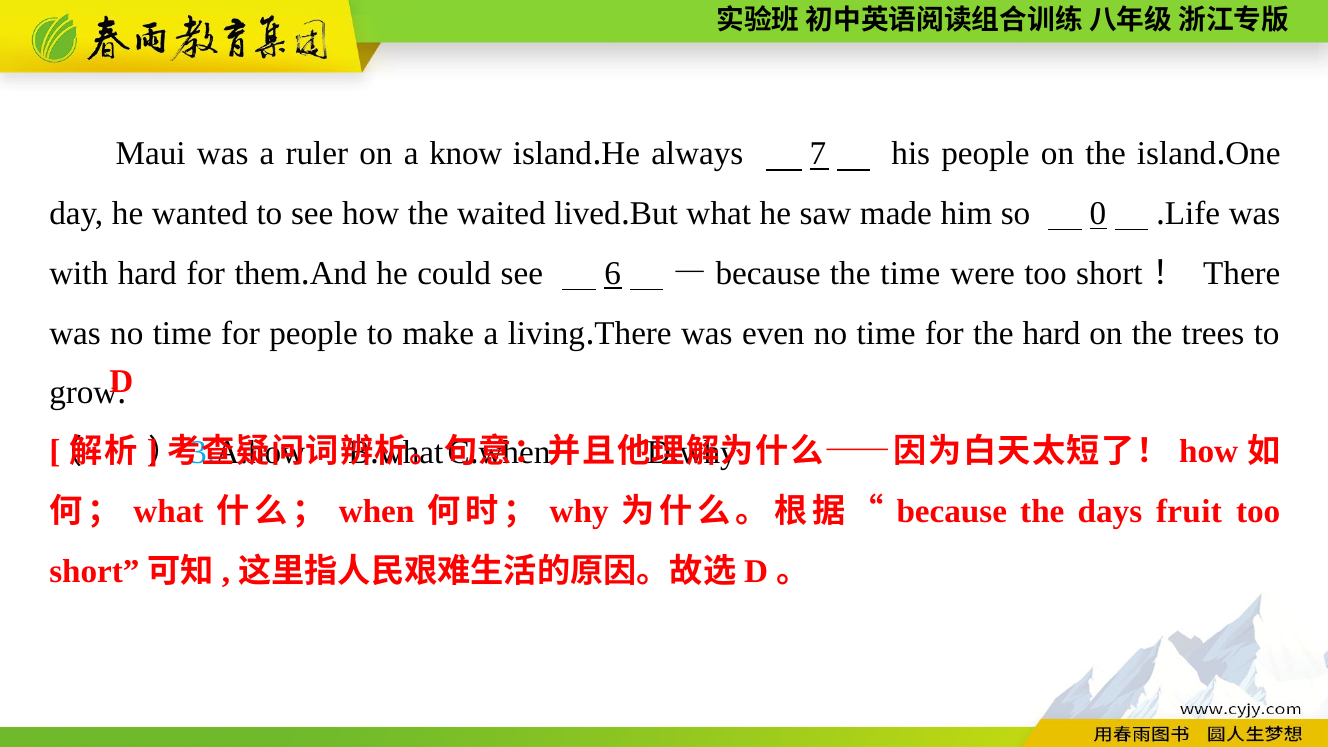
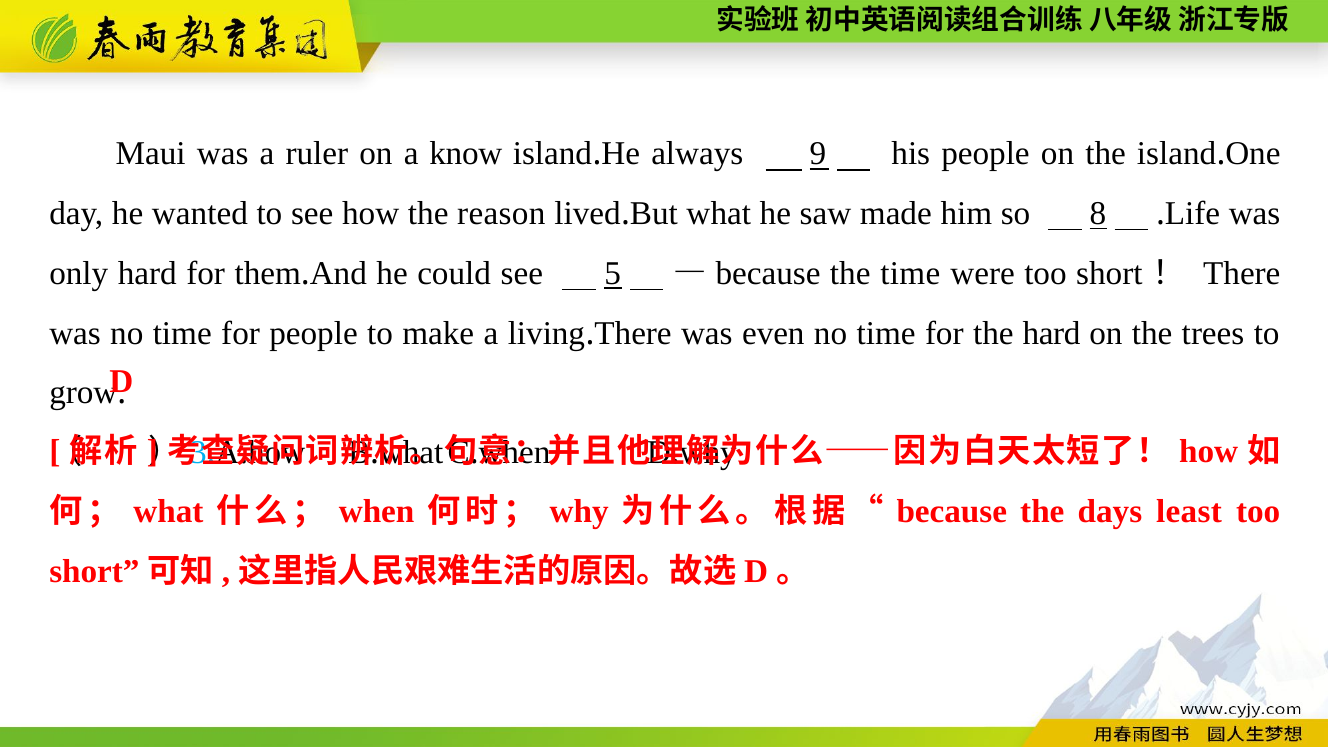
7: 7 -> 9 (818, 154)
waited: waited -> reason (501, 214)
0: 0 -> 8 (1098, 214)
with: with -> only (79, 274)
6: 6 -> 5 (613, 274)
fruit: fruit -> least (1189, 512)
